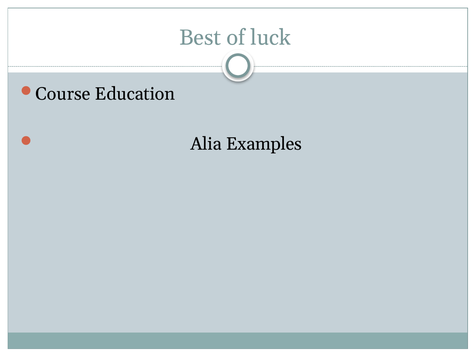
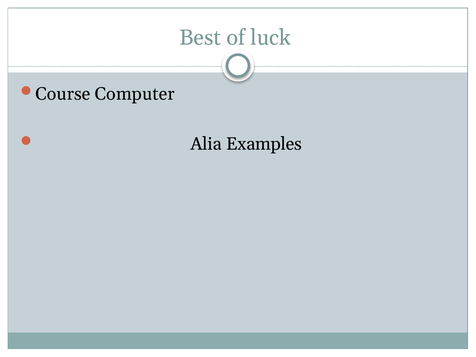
Education: Education -> Computer (135, 94)
